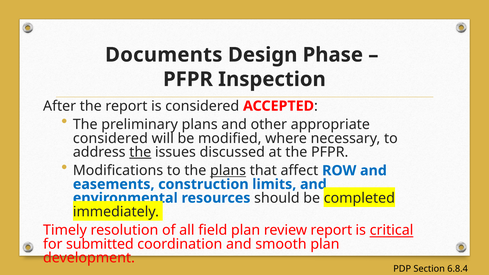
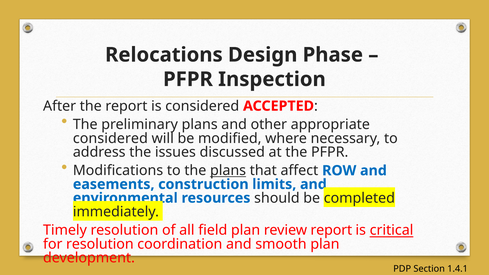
Documents: Documents -> Relocations (164, 55)
the underline: present -> none (140, 152)
for submitted: submitted -> resolution (100, 244)
6.8.4: 6.8.4 -> 1.4.1 (458, 269)
